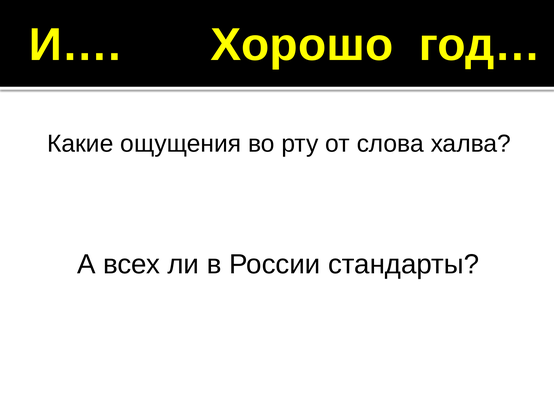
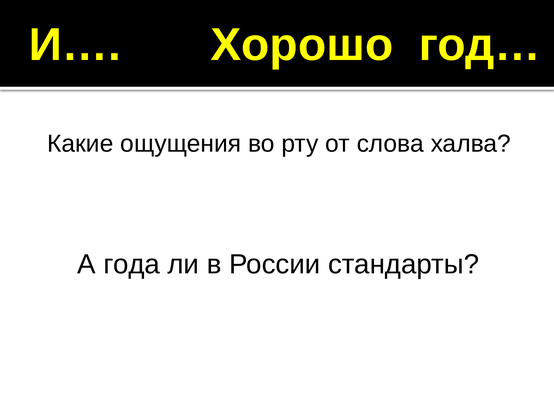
всех: всех -> года (132, 265)
